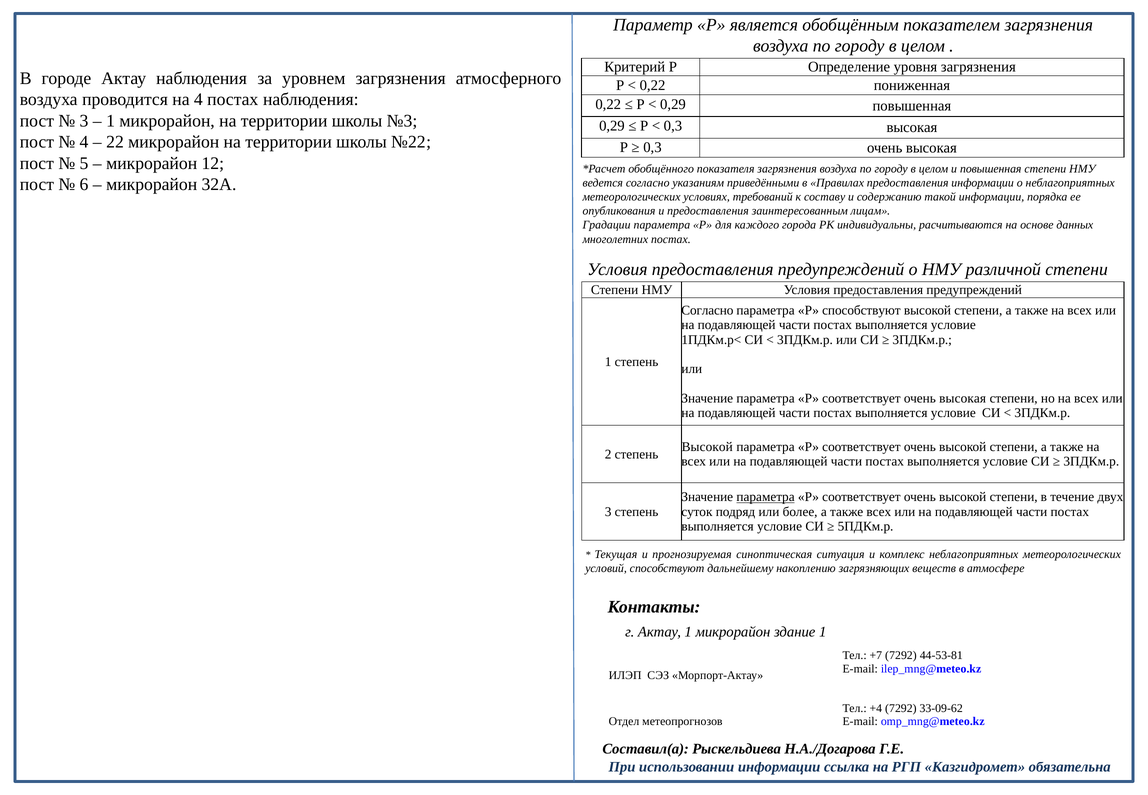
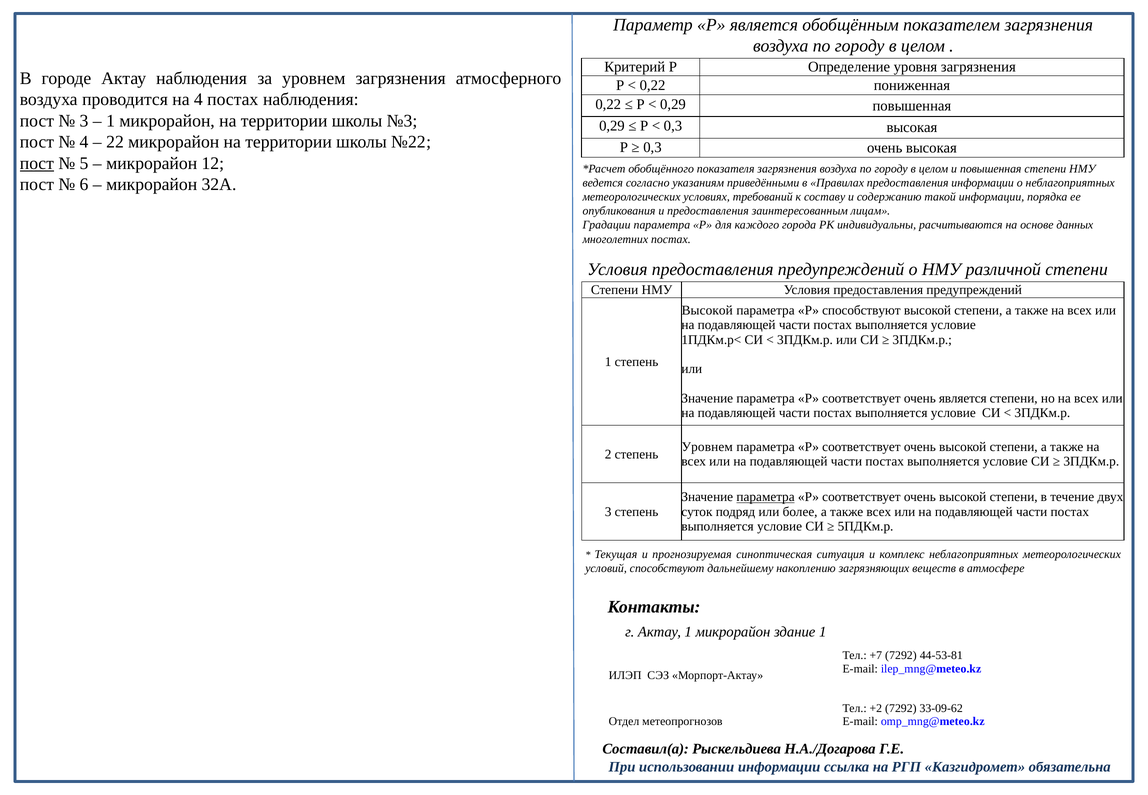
пост underline: none -> present (37, 163)
Согласно: Согласно -> Высокой (707, 310)
соответствует очень высокая: высокая -> является (963, 398)
Высокой: Высокой -> Уровнем (707, 447)
+4: +4 -> +2 (876, 708)
